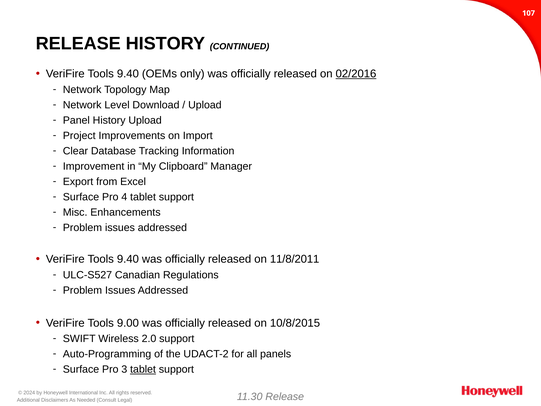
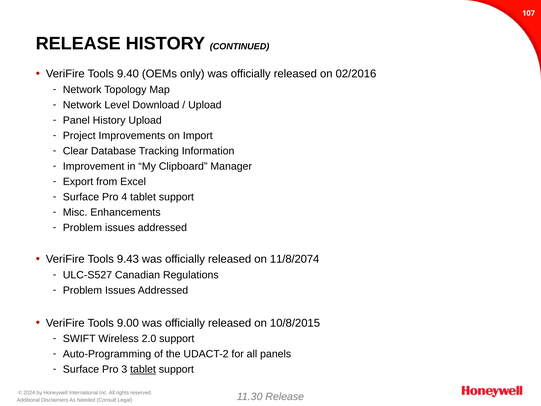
02/2016 underline: present -> none (356, 74)
9.40: 9.40 -> 9.43 (128, 259)
11/8/2011: 11/8/2011 -> 11/8/2074 (295, 259)
